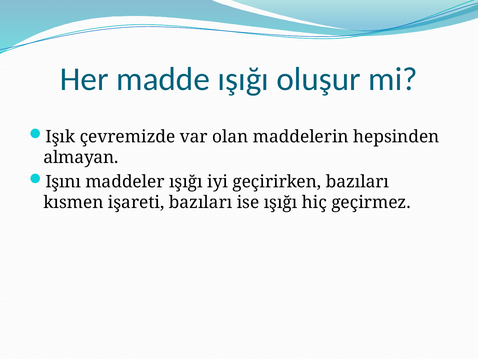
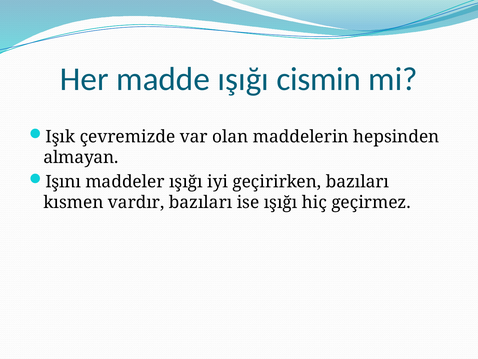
oluşur: oluşur -> cismin (319, 79)
işareti: işareti -> vardır (136, 202)
